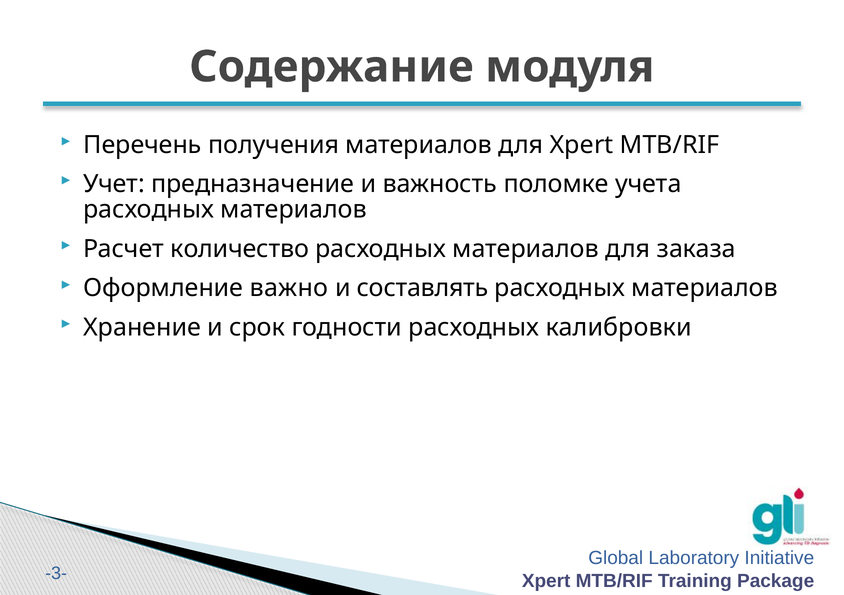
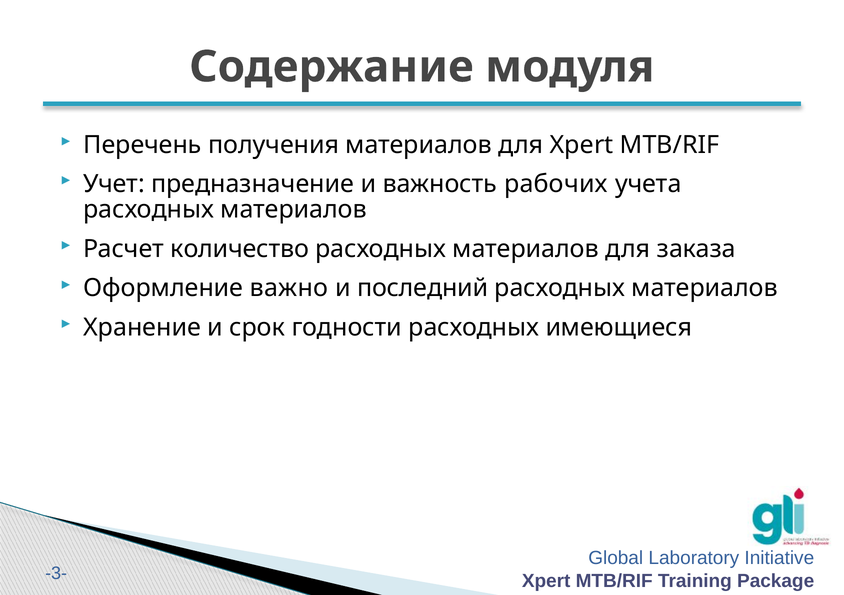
поломке: поломке -> рабочих (556, 184)
составлять: составлять -> последний (423, 289)
калибровки: калибровки -> имеющиеся (619, 328)
